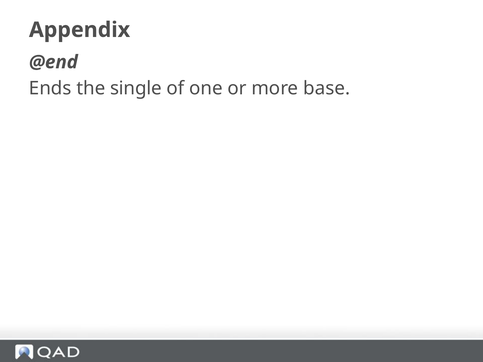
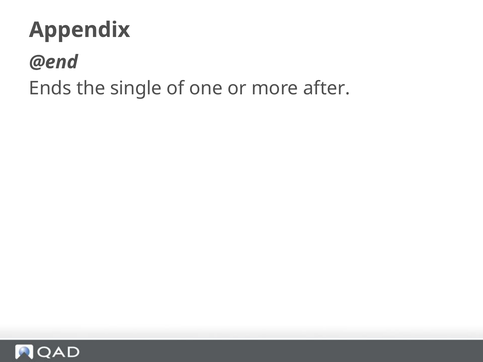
base: base -> after (327, 88)
